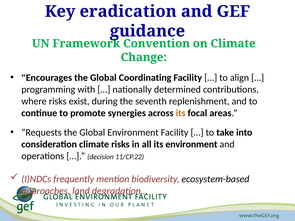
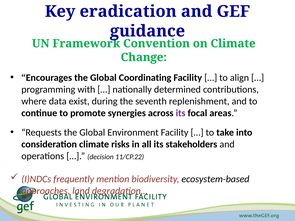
where risks: risks -> data (58, 101)
its colour: orange -> purple (181, 113)
its environment: environment -> stakeholders (191, 144)
